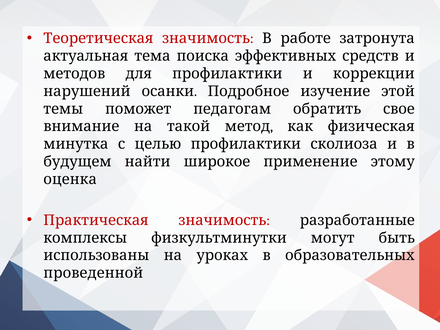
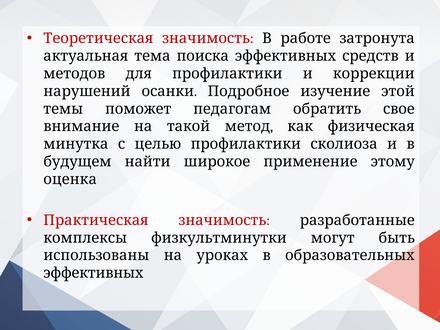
проведенной: проведенной -> эффективных (93, 273)
